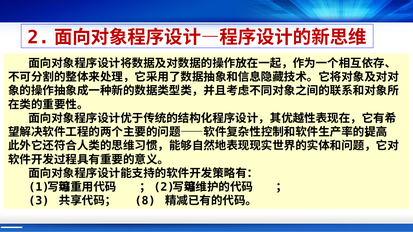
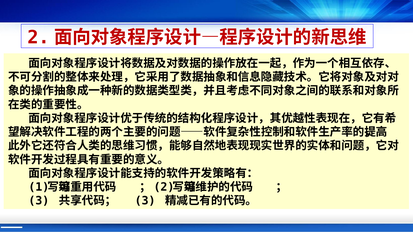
8: 8 -> 3 (145, 201)
